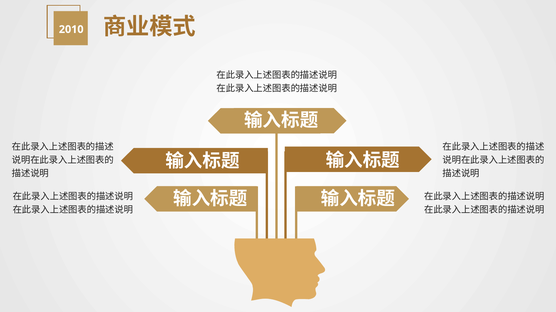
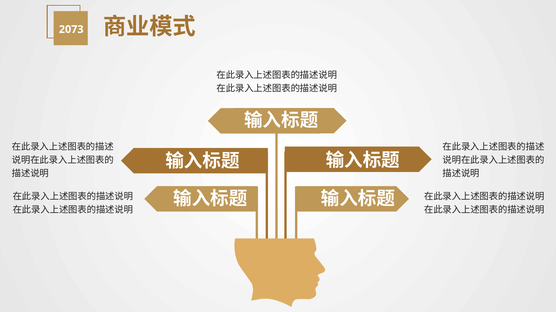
2010: 2010 -> 2073 (71, 29)
